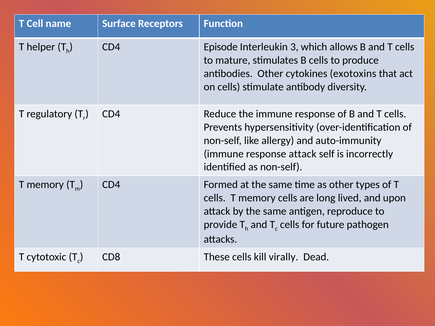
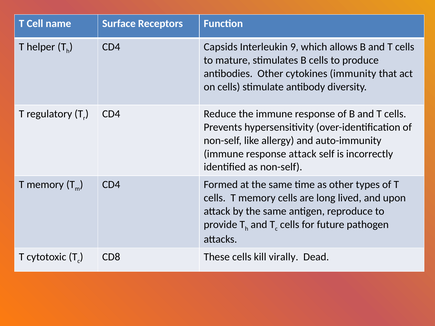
Episode: Episode -> Capsids (221, 47)
3: 3 -> 9 (294, 47)
exotoxins: exotoxins -> immunity (353, 74)
